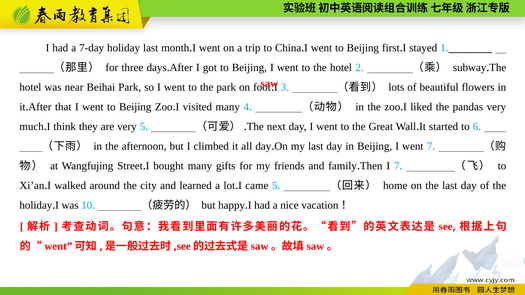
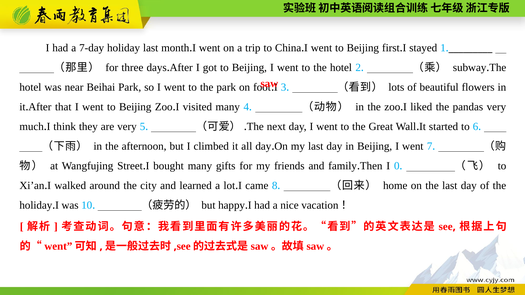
I 7: 7 -> 0 (397, 166)
came 5: 5 -> 8 (275, 186)
